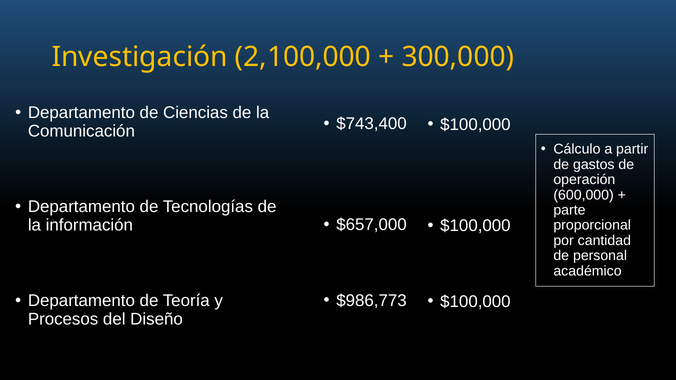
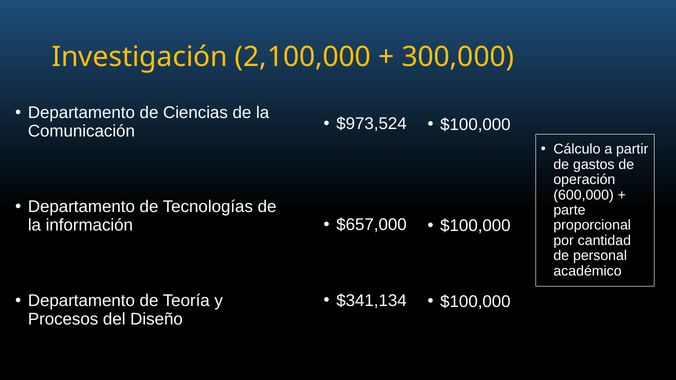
$743,400: $743,400 -> $973,524 (371, 124)
$986,773: $986,773 -> $341,134 (371, 301)
